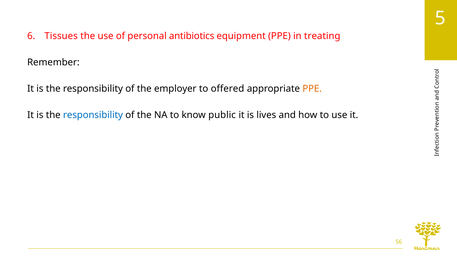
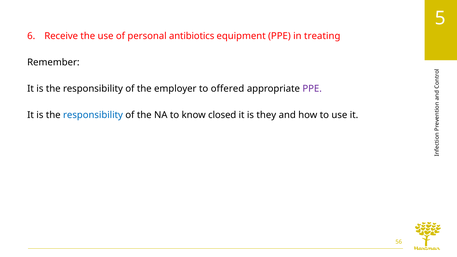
Tissues: Tissues -> Receive (61, 36)
PPE colour: orange -> purple (312, 89)
public: public -> closed (222, 115)
lives: lives -> they (266, 115)
